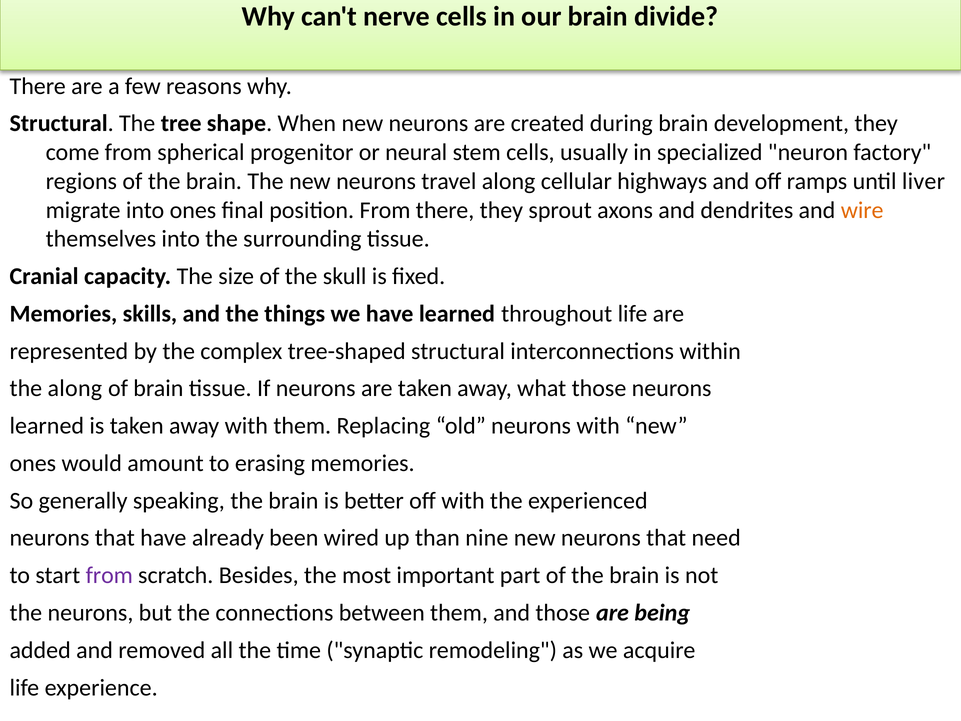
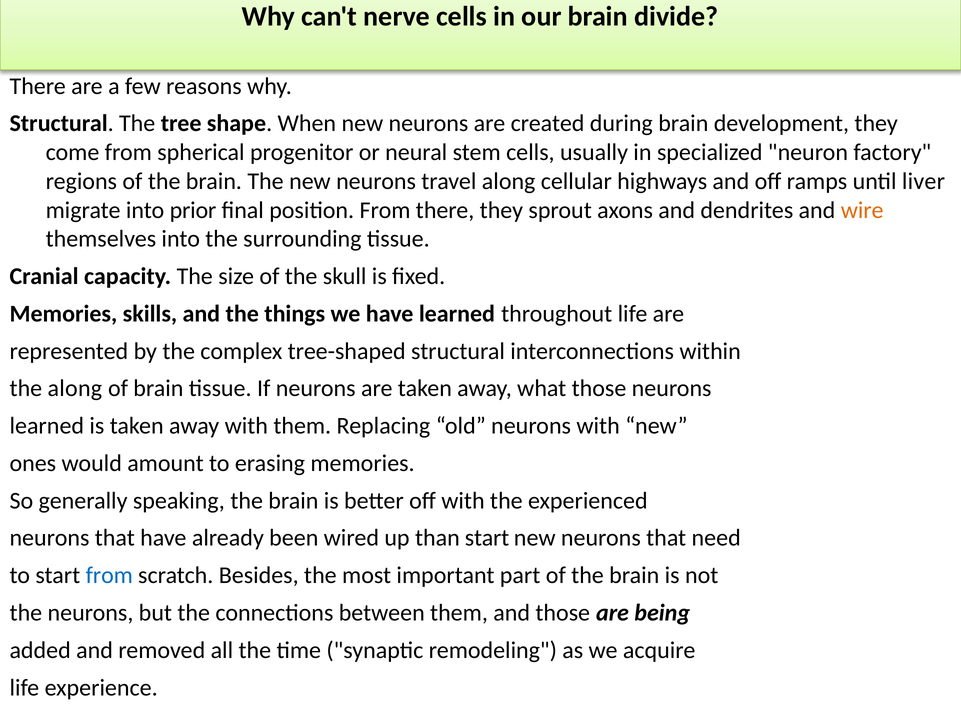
into ones: ones -> prior (193, 210)
than nine: nine -> start (487, 538)
from colour: purple -> blue (109, 575)
